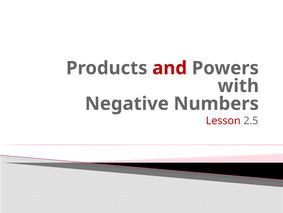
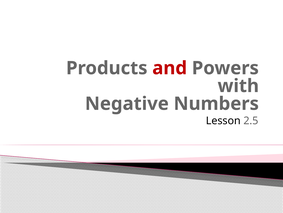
Lesson colour: red -> black (223, 120)
